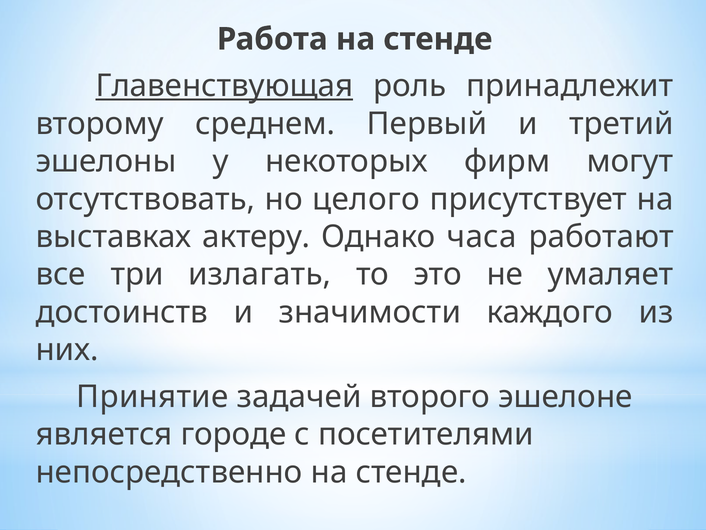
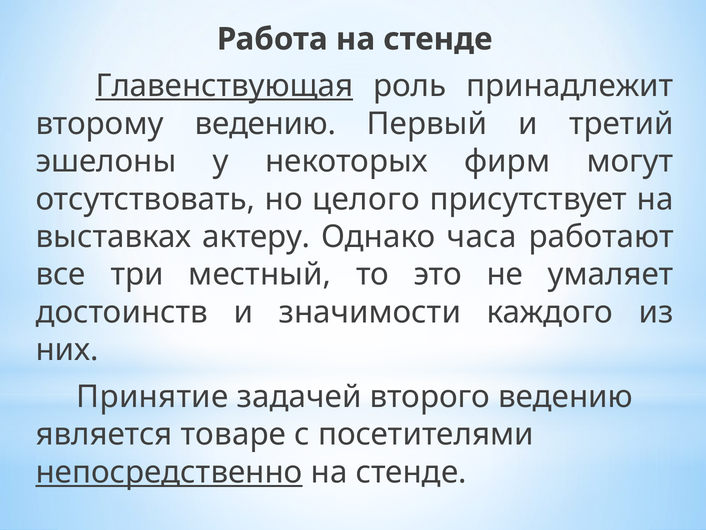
второму среднем: среднем -> ведению (265, 124)
излагать: излагать -> местный (260, 274)
второго эшелоне: эшелоне -> ведению (565, 397)
городе: городе -> товаре (233, 434)
непосредственно underline: none -> present (169, 472)
